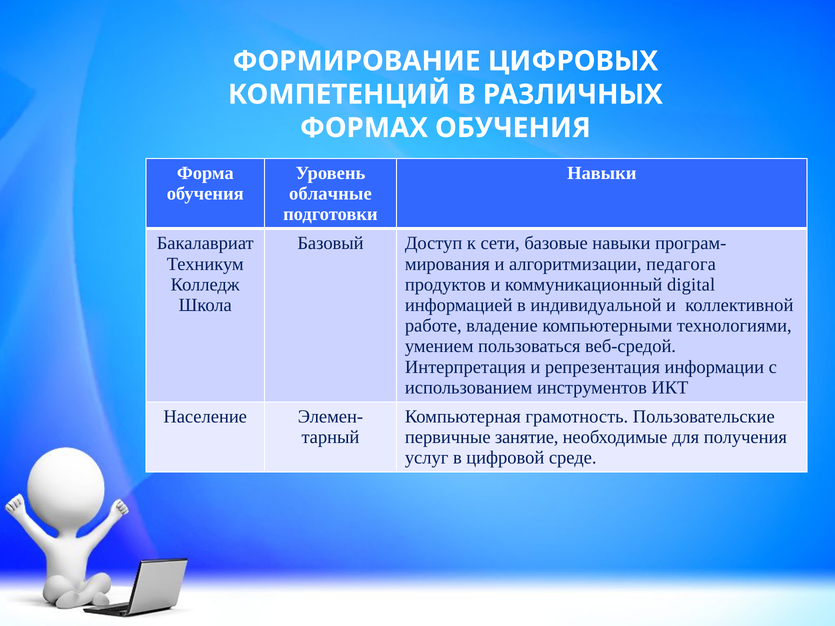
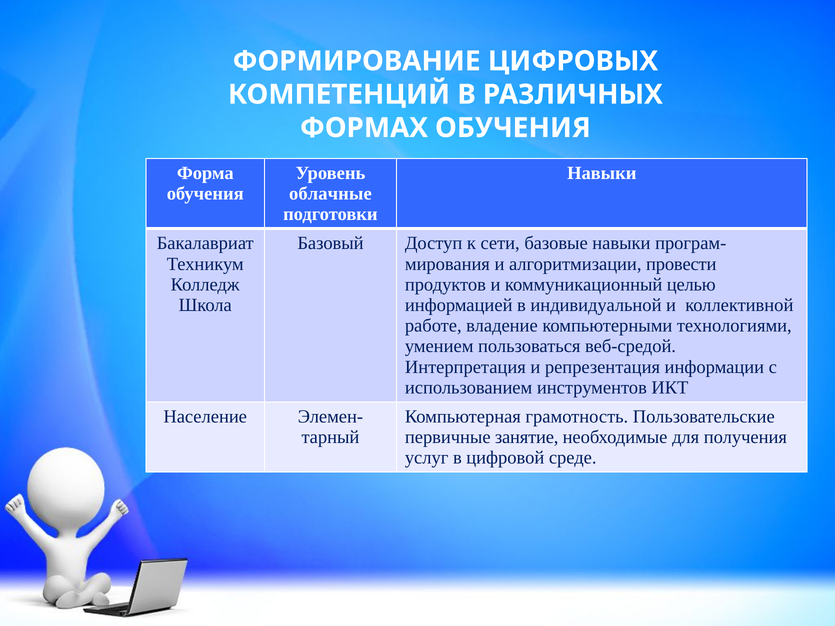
педагога: педагога -> провести (681, 264)
digital: digital -> целью (691, 285)
